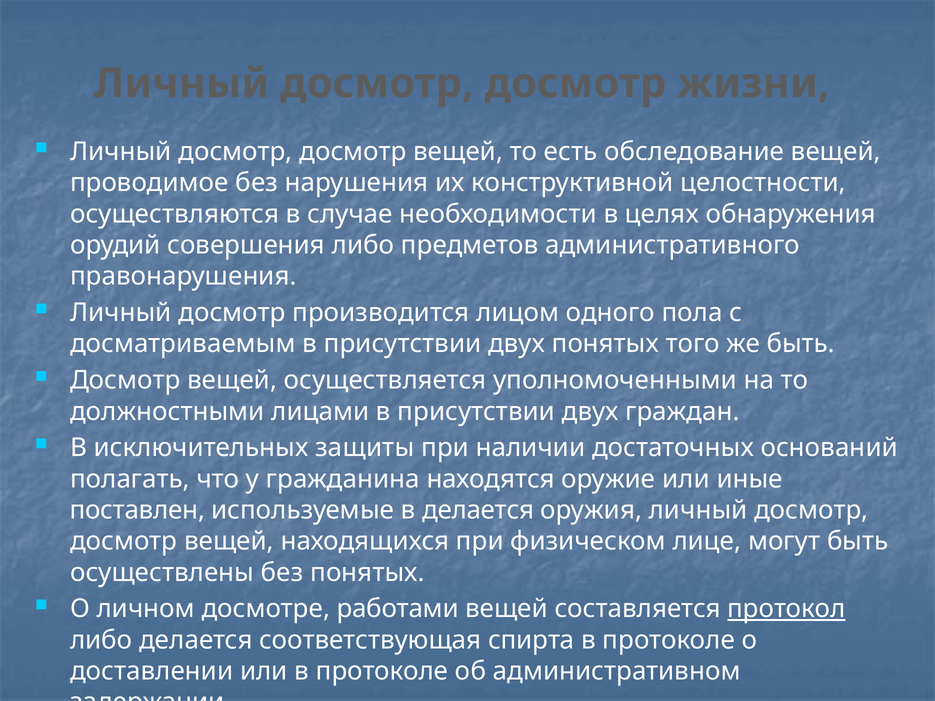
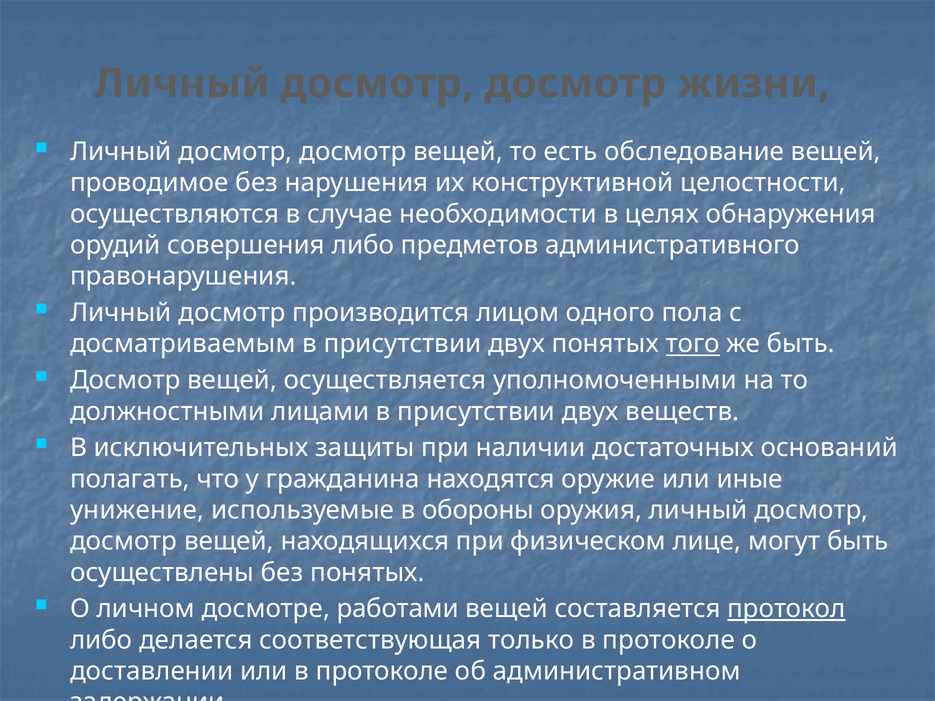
того underline: none -> present (693, 344)
граждан: граждан -> веществ (682, 412)
поставлен: поставлен -> унижение (137, 510)
в делается: делается -> обороны (478, 510)
спирта: спирта -> только (531, 640)
